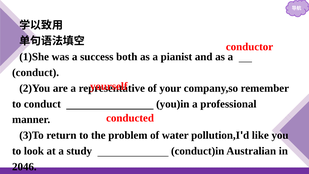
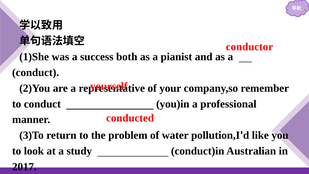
2046: 2046 -> 2017 (24, 167)
